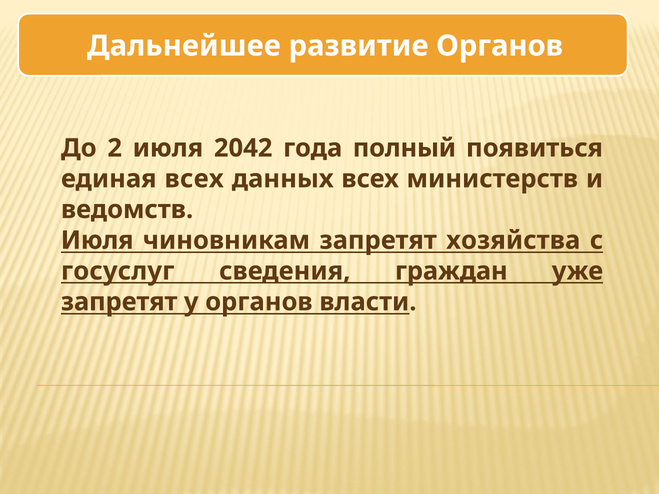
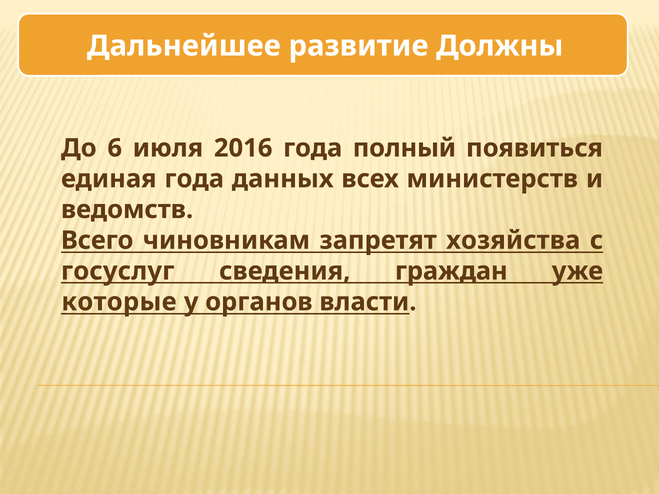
развитие Органов: Органов -> Должны (500, 46)
2: 2 -> 6 (115, 148)
2042: 2042 -> 2016 (243, 148)
единая всех: всех -> года (194, 179)
Июля: Июля -> Всего (97, 240)
запретят: запретят -> которые (119, 302)
